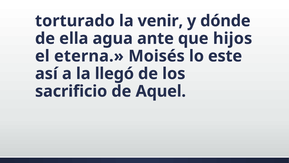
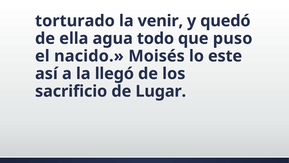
dónde: dónde -> quedó (225, 21)
ante: ante -> todo (155, 38)
hijos: hijos -> puso (233, 38)
eterna: eterna -> nacido (89, 56)
Aquel: Aquel -> Lugar (161, 91)
